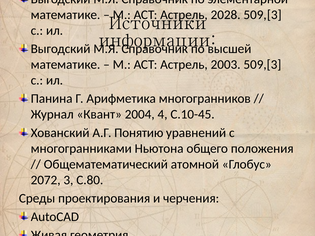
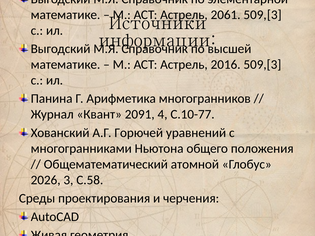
2028: 2028 -> 2061 (226, 15)
2003: 2003 -> 2016 (226, 65)
2004: 2004 -> 2091 (140, 115)
С.10-45: С.10-45 -> С.10-77 (193, 115)
Понятию: Понятию -> Горючей (139, 133)
2072: 2072 -> 2026 (46, 180)
С.80: С.80 -> С.58 (90, 180)
